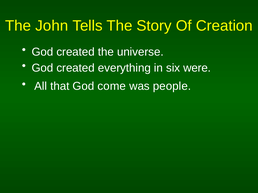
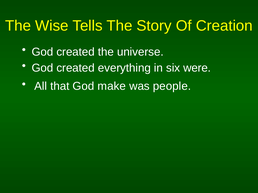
John: John -> Wise (52, 26)
come: come -> make (112, 86)
